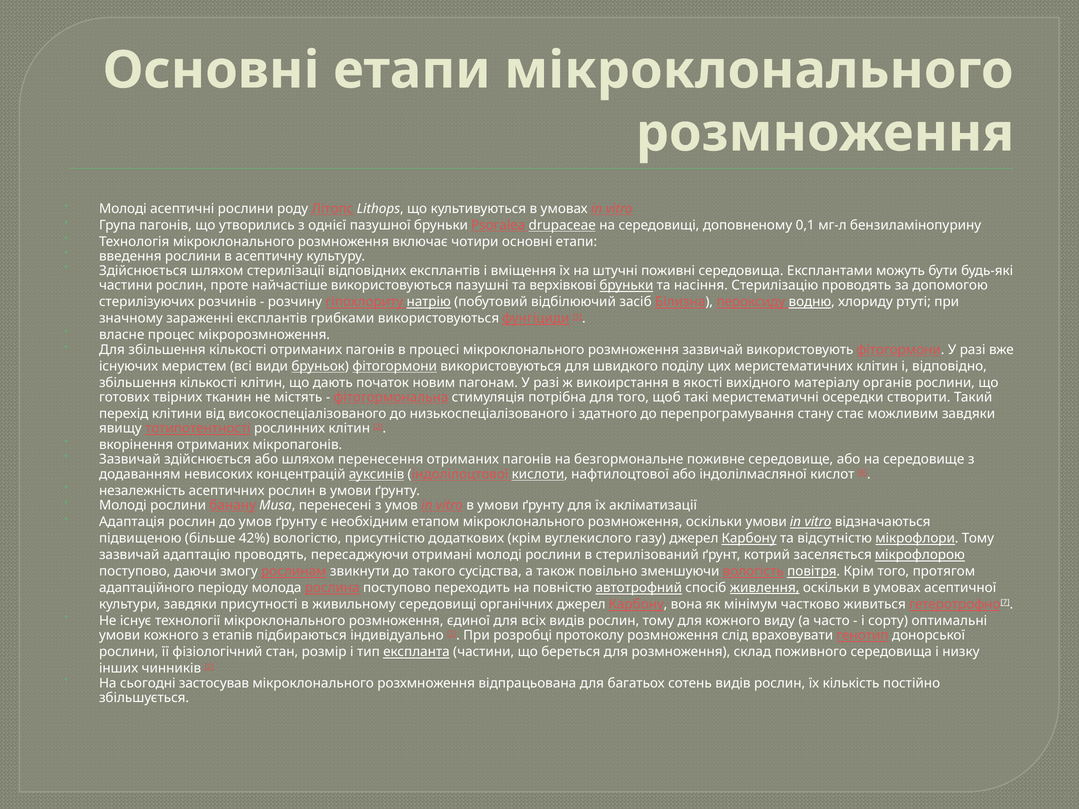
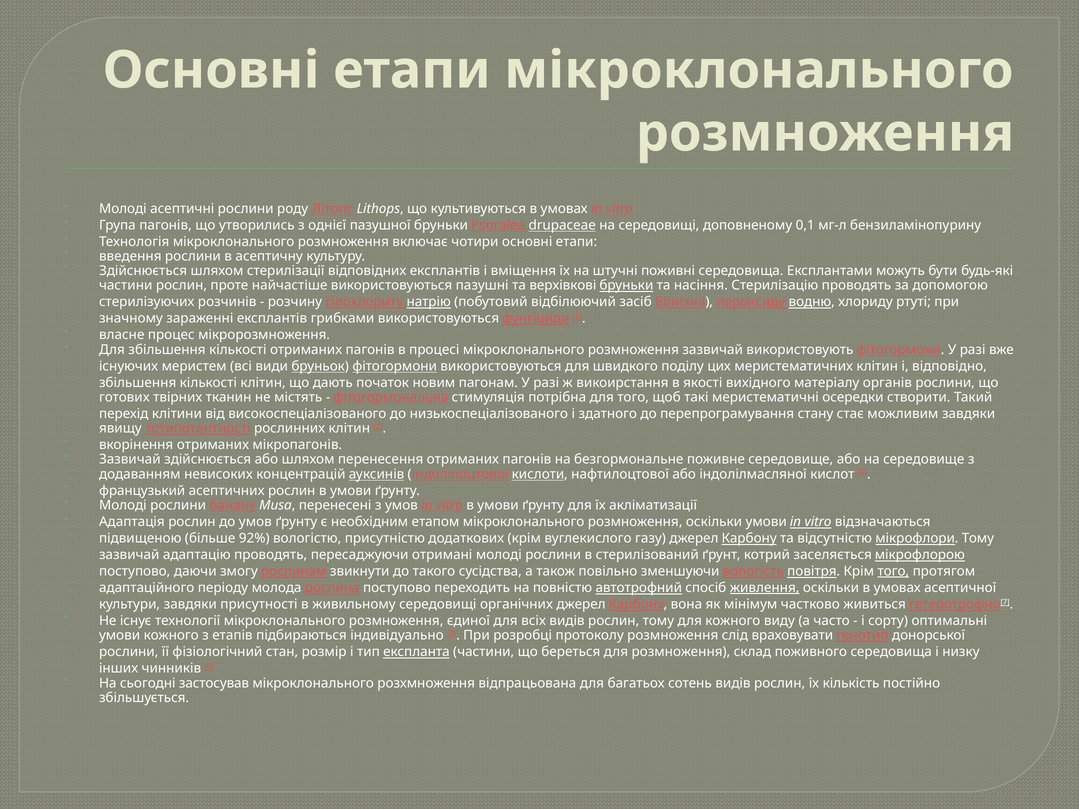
незалежність: незалежність -> французький (142, 491)
42%: 42% -> 92% (254, 538)
того underline: none -> present (893, 571)
